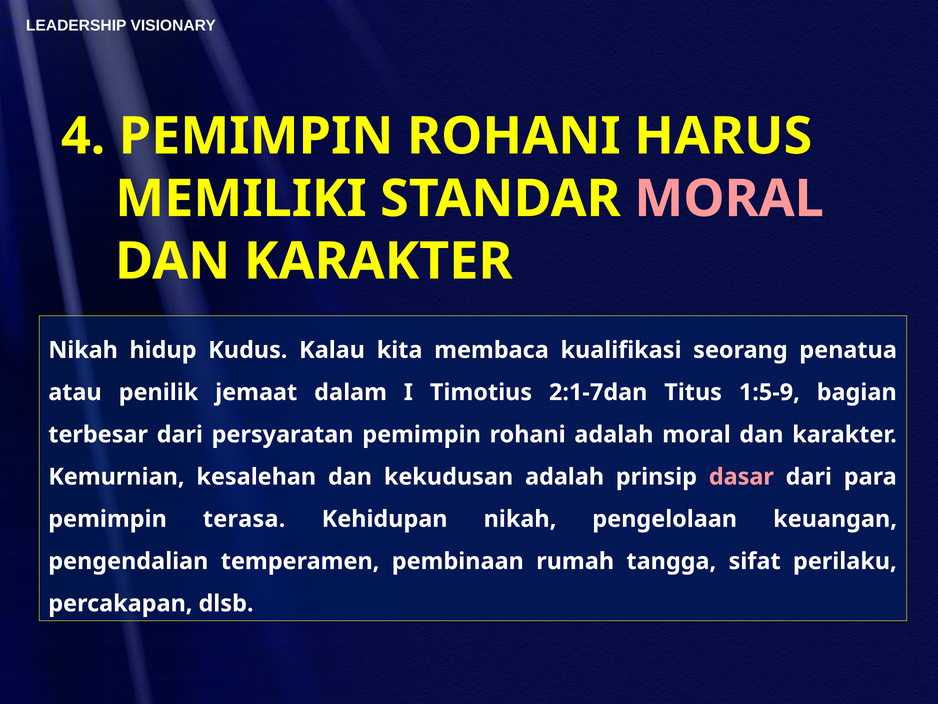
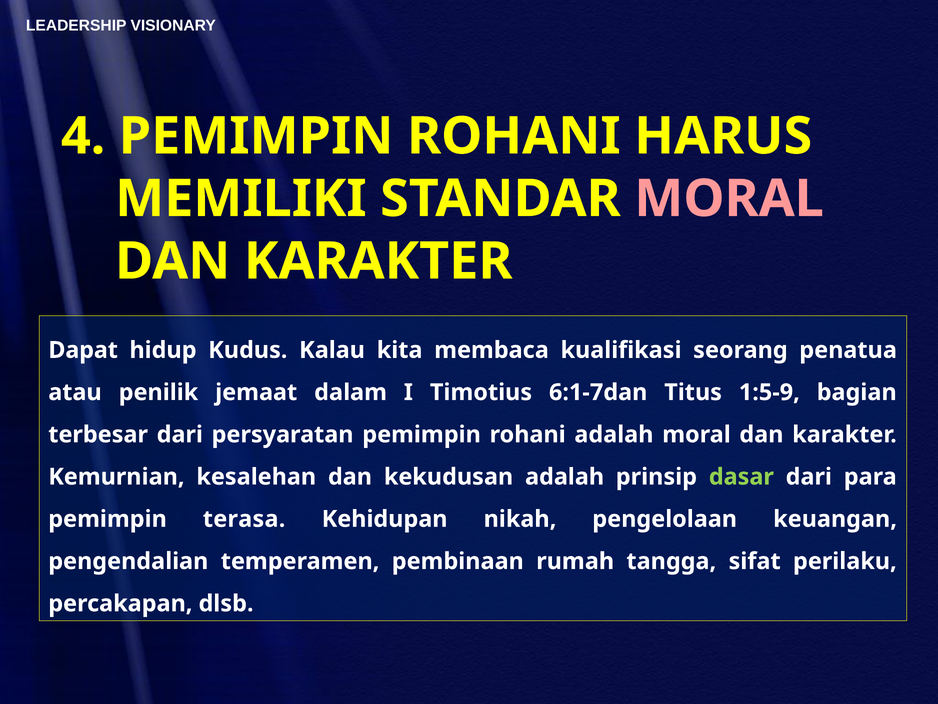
Nikah: Nikah -> Dapat (83, 350)
2:1-7dan: 2:1-7dan -> 6:1-7dan (598, 392)
dasar colour: pink -> light green (741, 477)
